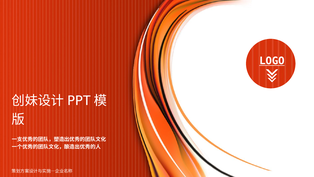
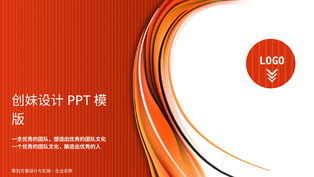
LOGO underline: present -> none (272, 61)
